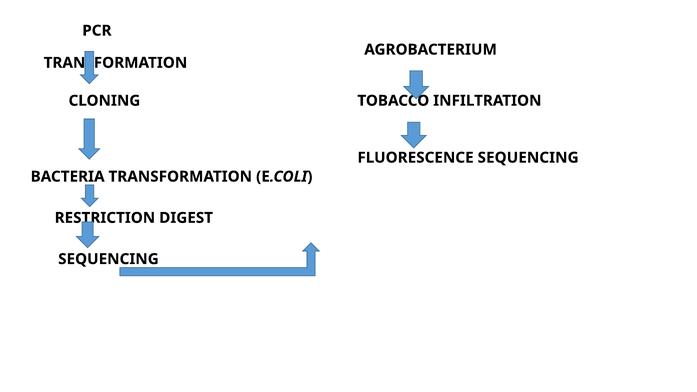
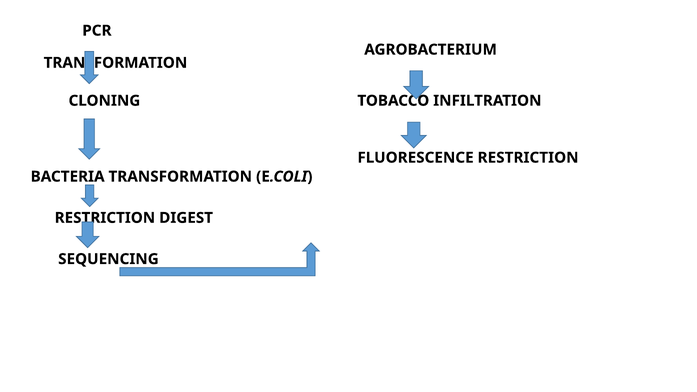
FLUORESCENCE SEQUENCING: SEQUENCING -> RESTRICTION (528, 158)
